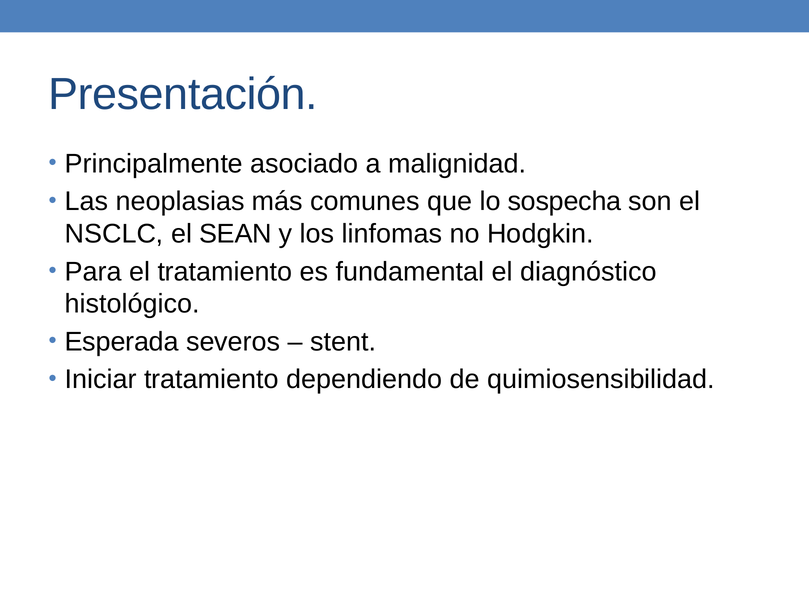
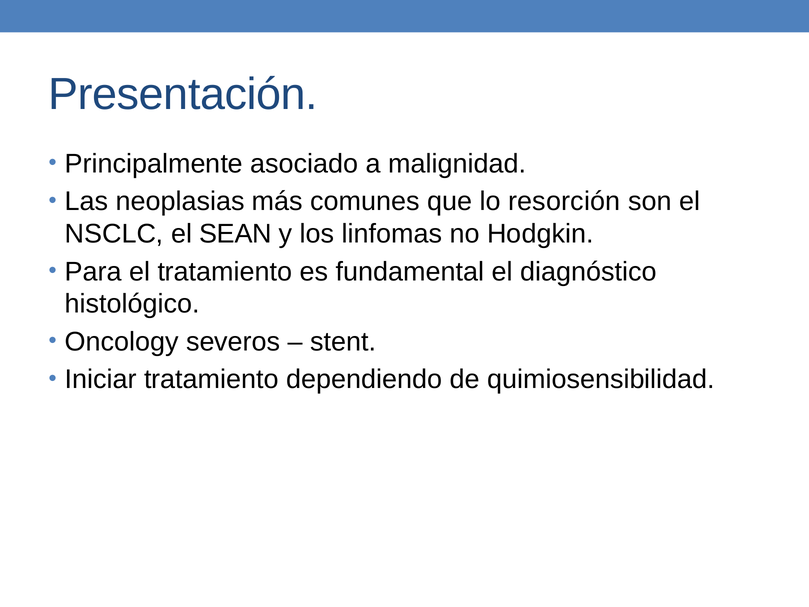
sospecha: sospecha -> resorción (564, 201)
Esperada: Esperada -> Oncology (122, 342)
